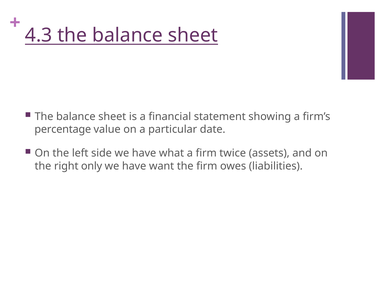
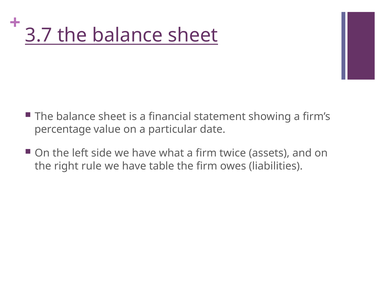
4.3: 4.3 -> 3.7 (39, 35)
only: only -> rule (91, 166)
want: want -> table (162, 166)
